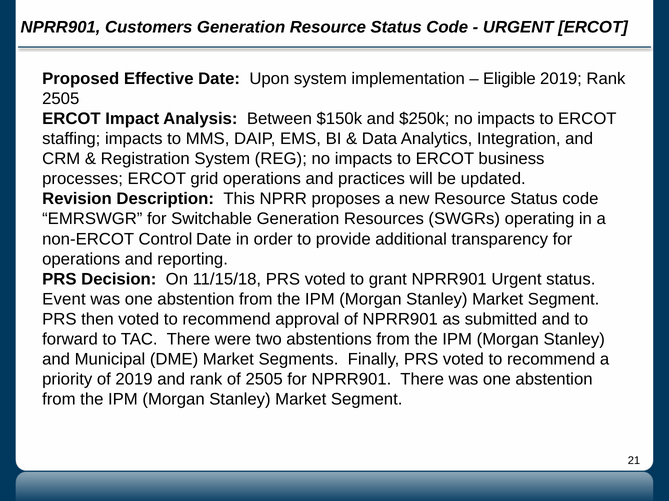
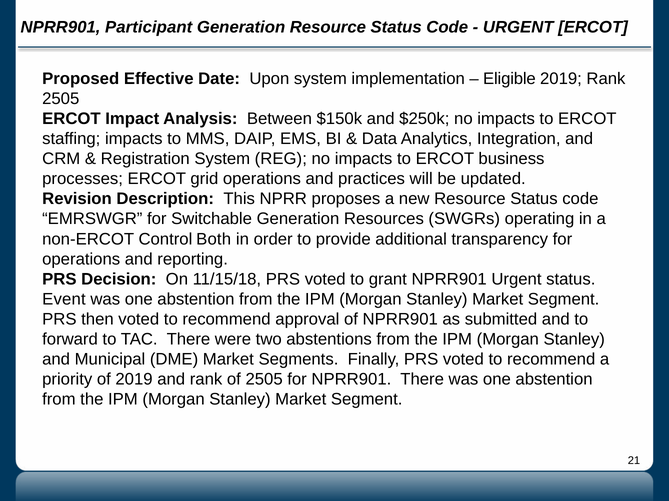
Customers: Customers -> Participant (149, 27)
Control Date: Date -> Both (214, 239)
